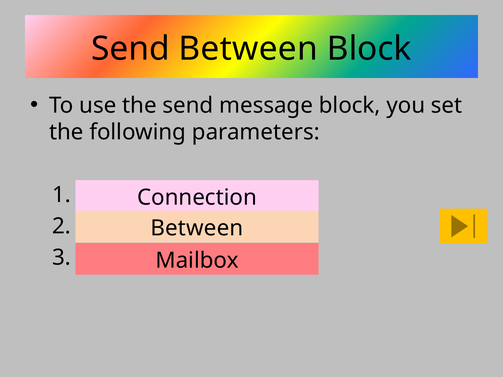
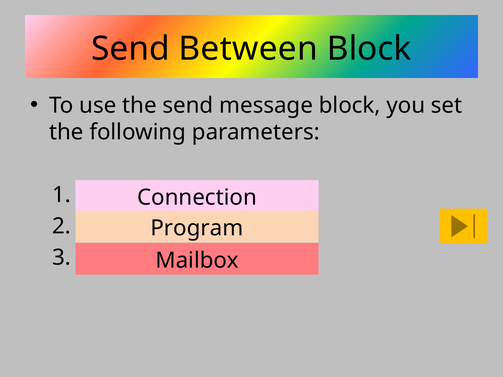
Between: Between -> Program (197, 228)
